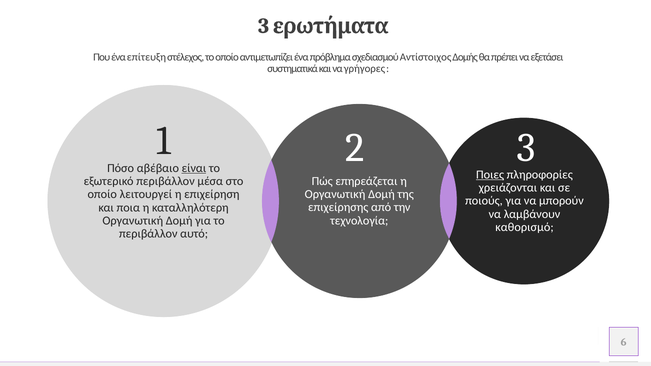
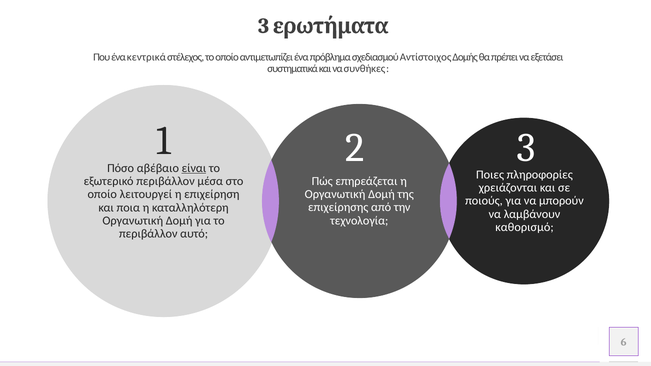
επίτευξη: επίτευξη -> κεντρικά (146, 57)
γρήγορες: γρήγορες -> συνθήκες (365, 69)
Ποιες underline: present -> none (490, 175)
